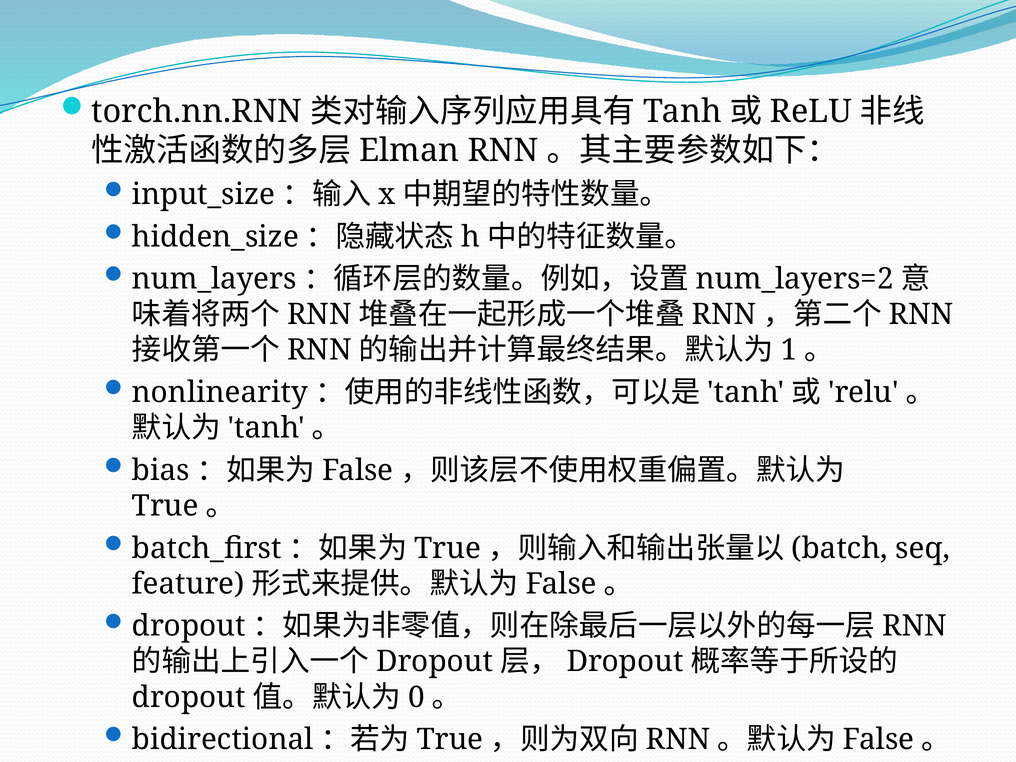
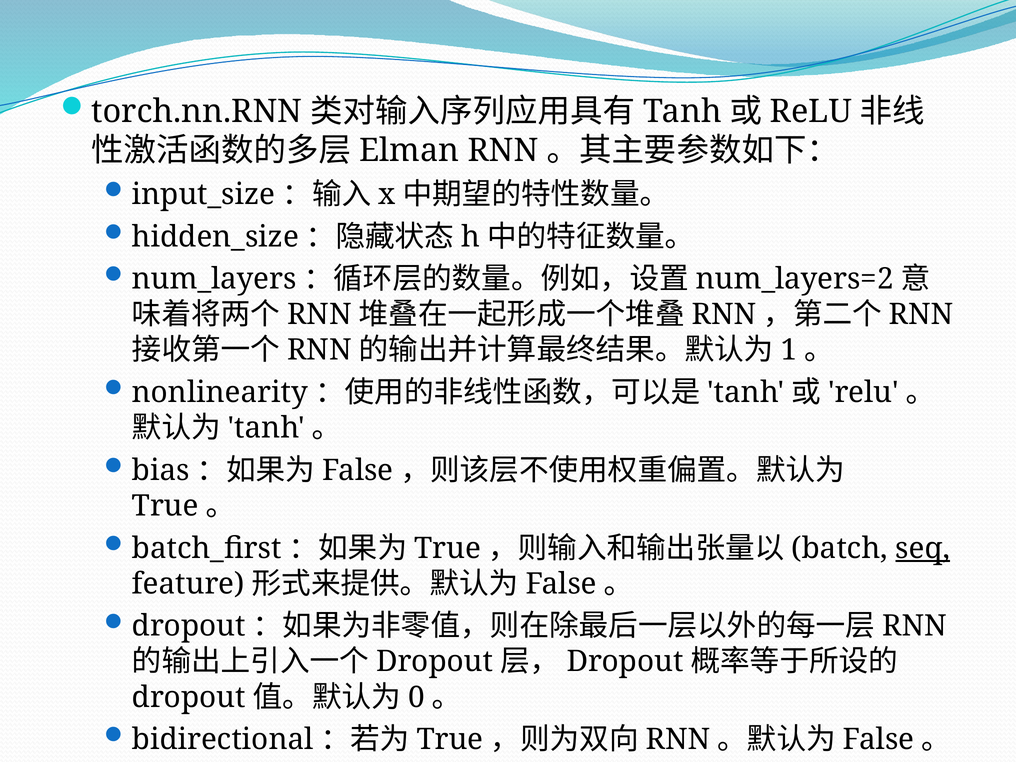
seq underline: none -> present (923, 548)
